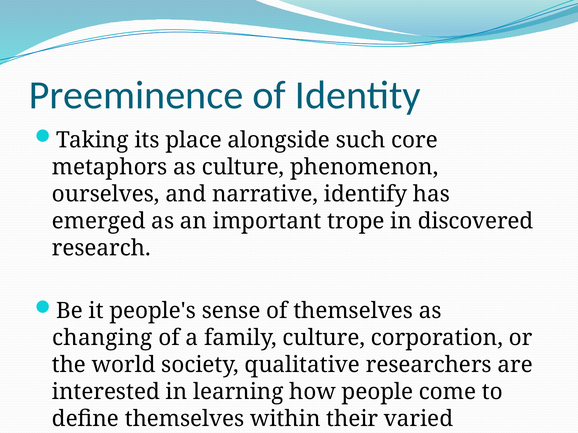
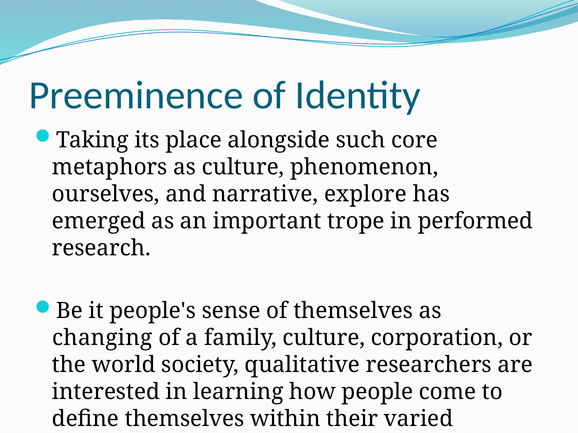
identify: identify -> explore (365, 194)
discovered: discovered -> performed (475, 221)
